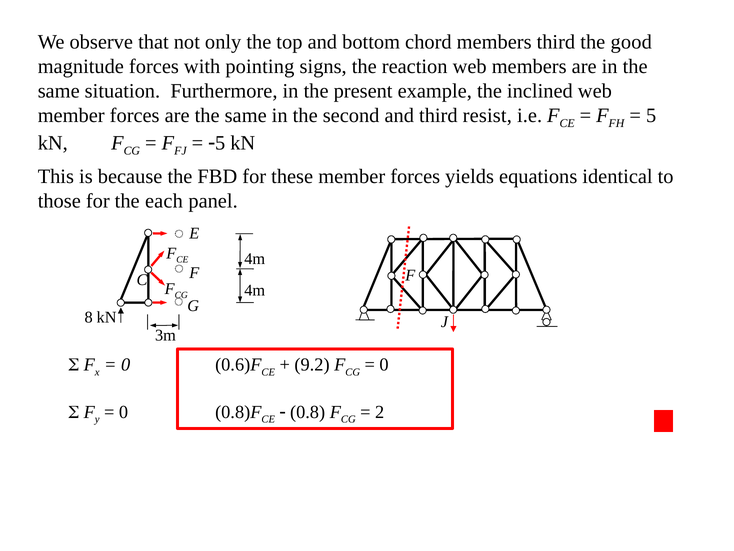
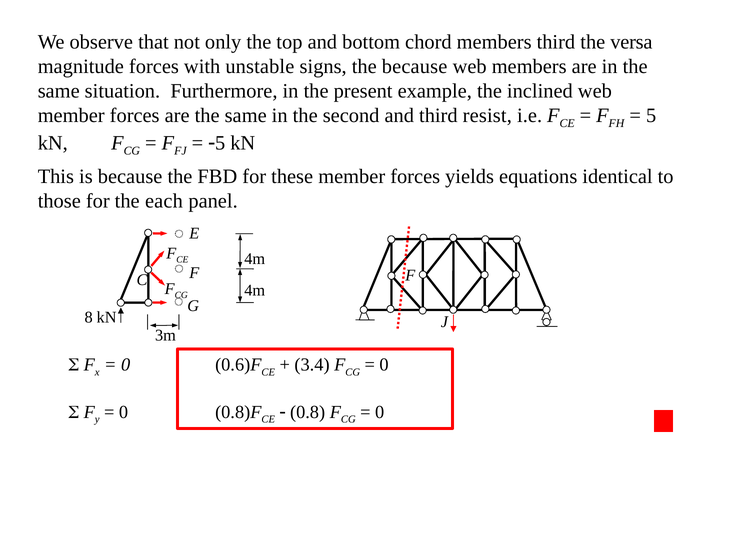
good: good -> versa (631, 42)
pointing: pointing -> unstable (260, 66)
the reaction: reaction -> because (415, 66)
9.2: 9.2 -> 3.4 (312, 365)
2: 2 -> 0 (380, 412)
